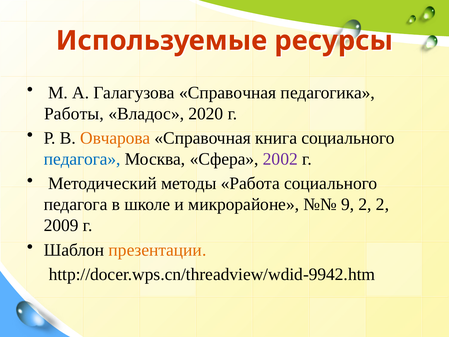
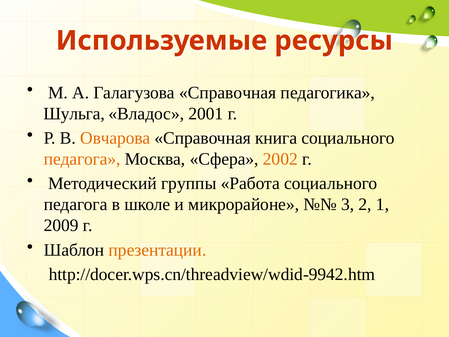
Работы: Работы -> Шульга (74, 113)
2020: 2020 -> 2001 (206, 113)
педагога colour: blue -> orange (82, 159)
2002 colour: purple -> orange (280, 159)
методы: методы -> группы (189, 183)
9: 9 -> 3 (348, 204)
2 2: 2 -> 1 (383, 204)
